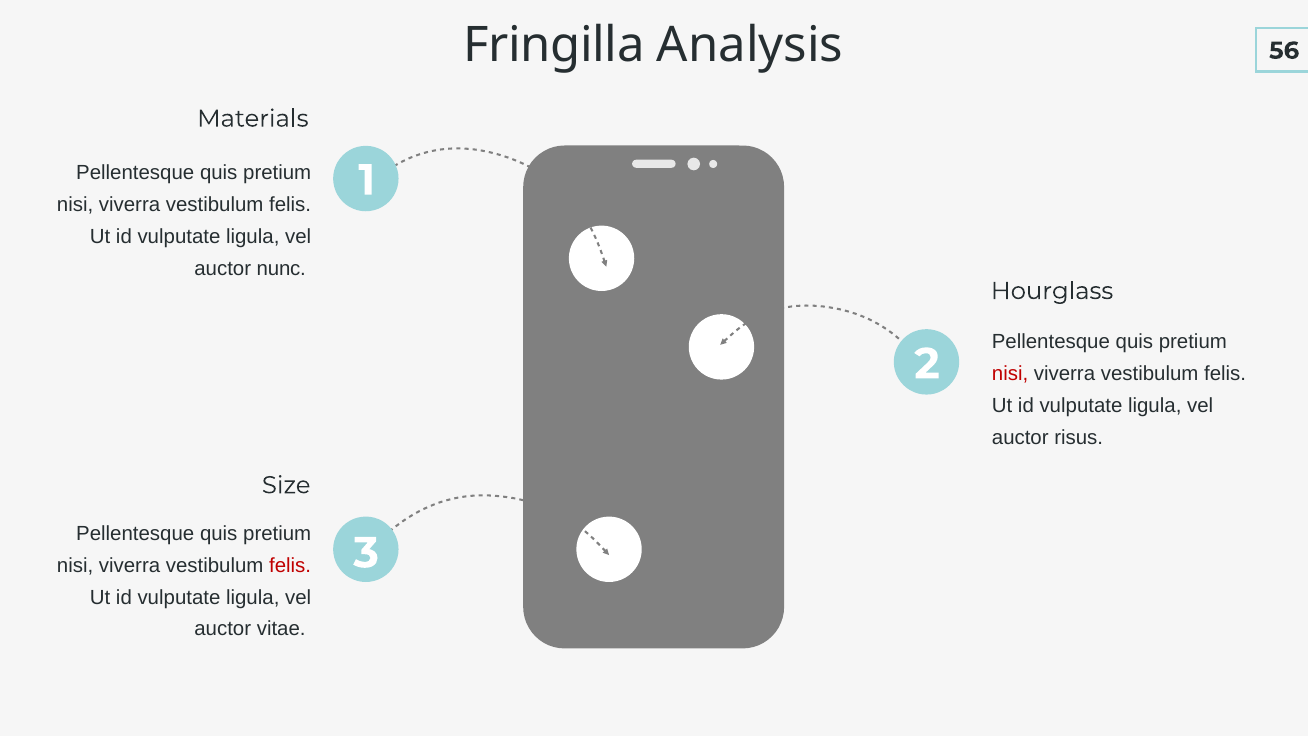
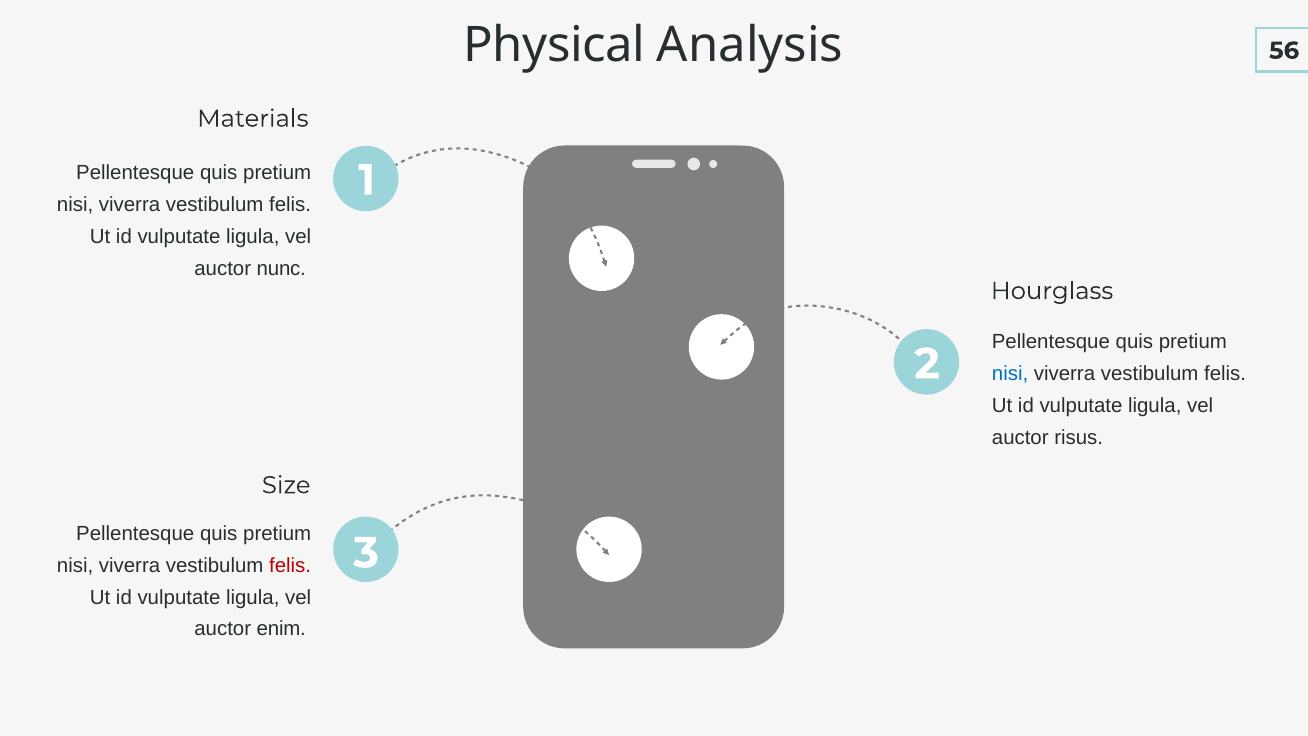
Fringilla: Fringilla -> Physical (554, 45)
nisi colour: red -> blue (1010, 374)
vitae: vitae -> enim (281, 629)
